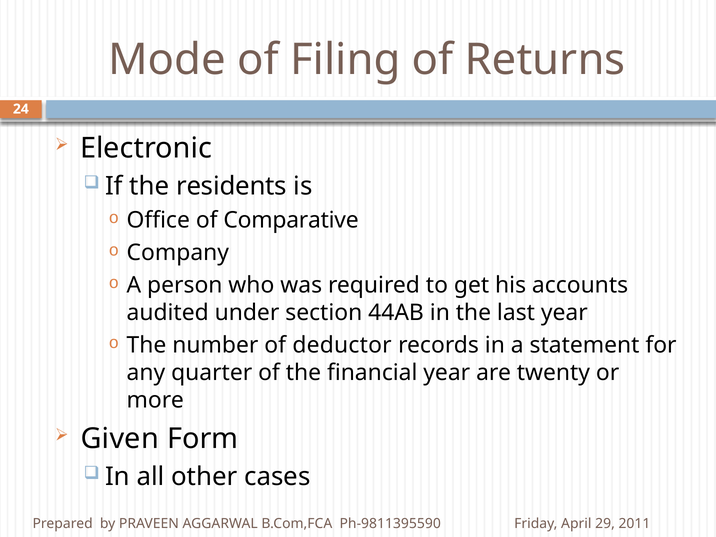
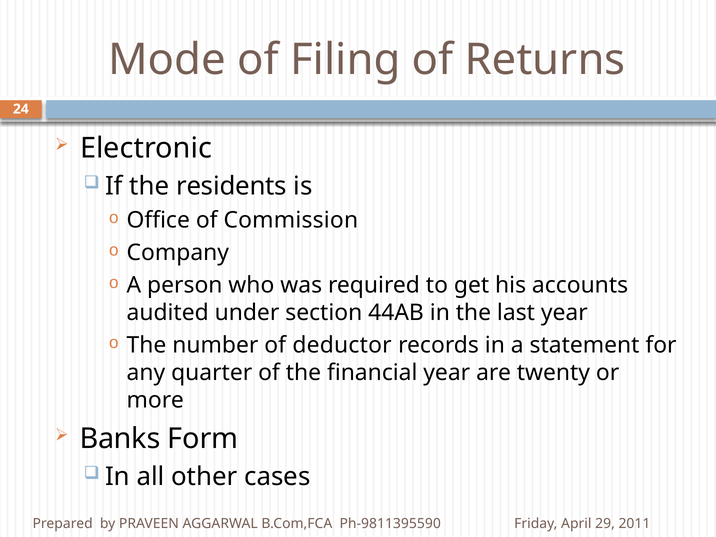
Comparative: Comparative -> Commission (291, 220)
Given: Given -> Banks (120, 439)
